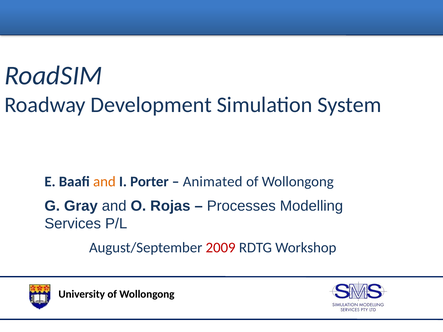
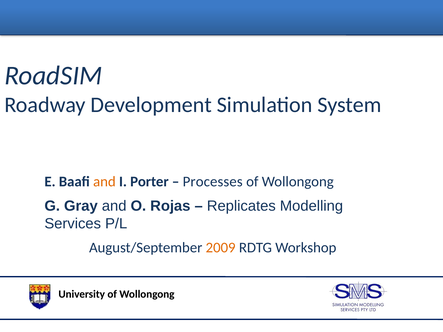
Animated: Animated -> Processes (213, 182)
Processes: Processes -> Replicates (241, 206)
2009 colour: red -> orange (221, 248)
